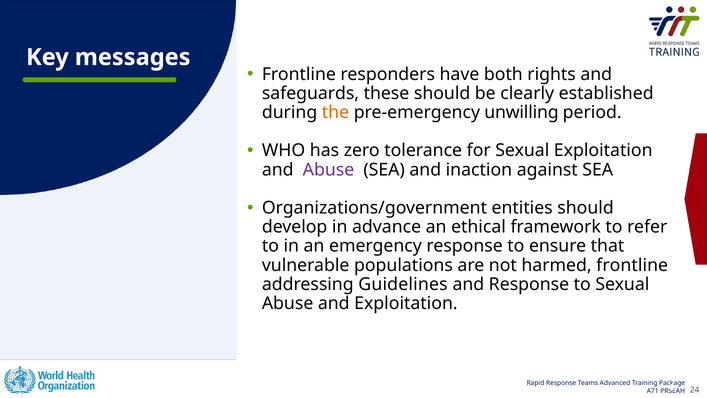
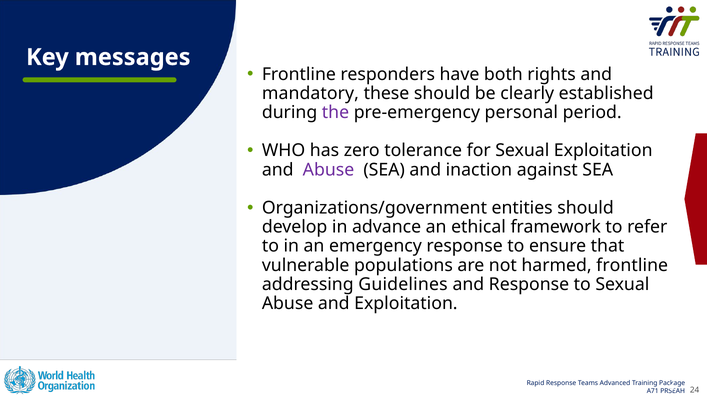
safeguards: safeguards -> mandatory (310, 93)
the colour: orange -> purple (336, 112)
unwilling: unwilling -> personal (521, 112)
